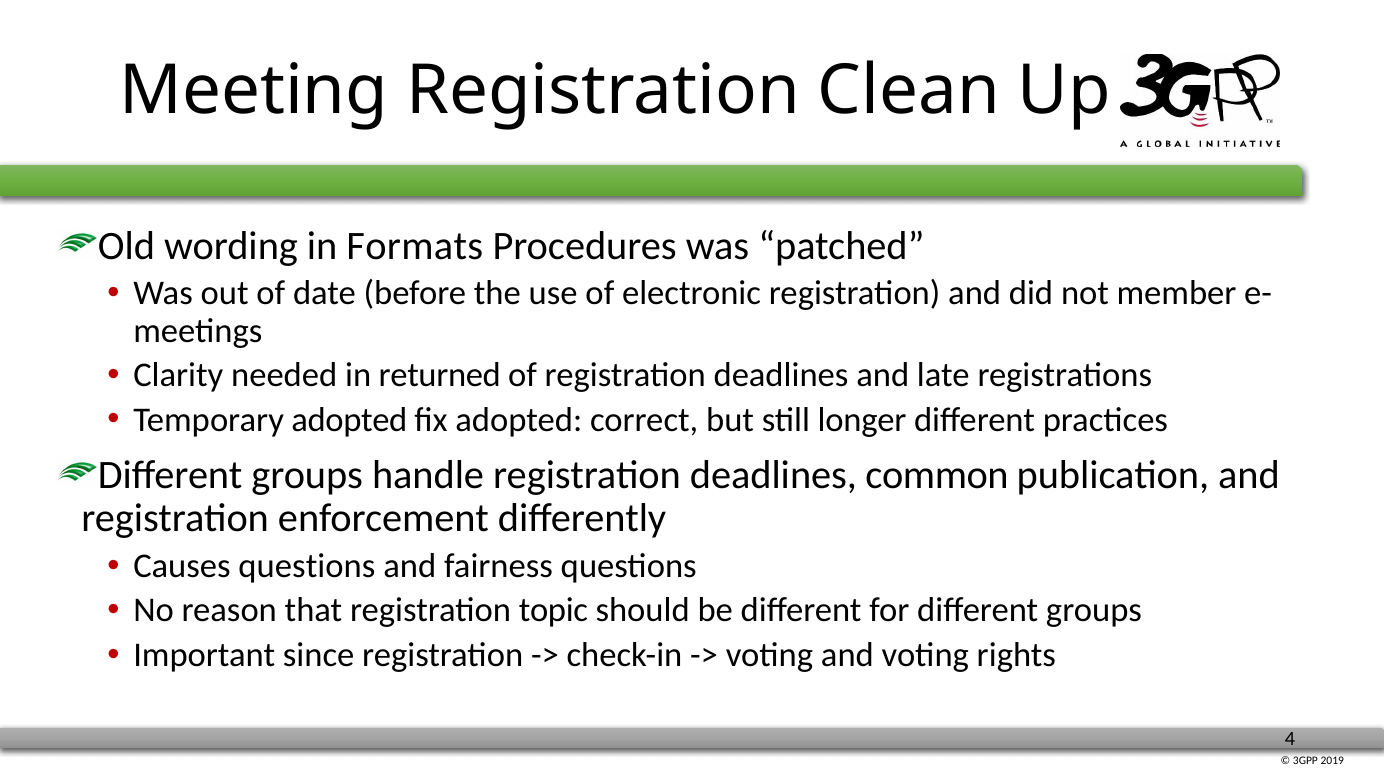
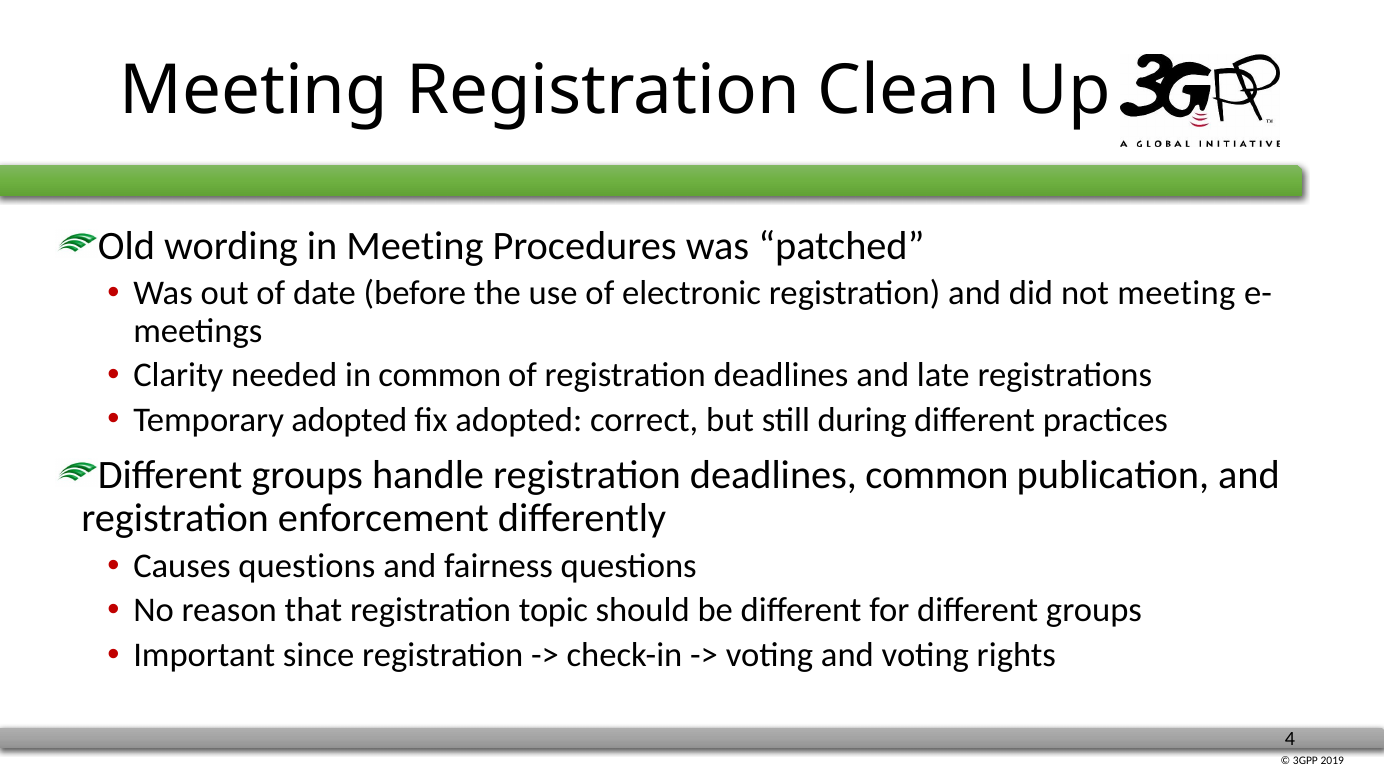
in Formats: Formats -> Meeting (415, 246)
not member: member -> meeting (1176, 294)
in returned: returned -> common (440, 376)
longer: longer -> during (862, 420)
